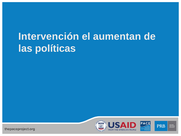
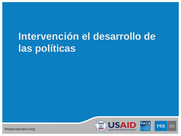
aumentan: aumentan -> desarrollo (117, 36)
